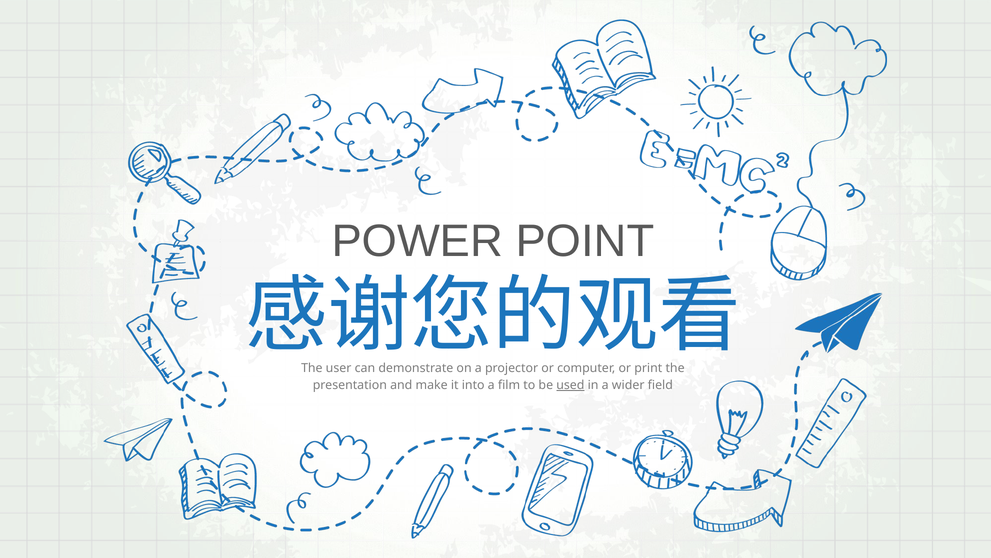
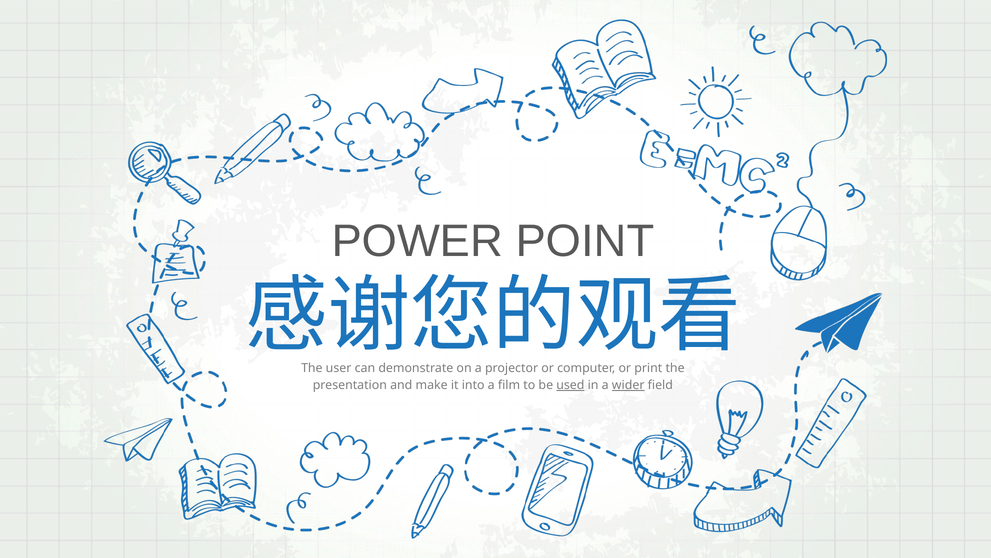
wider underline: none -> present (628, 385)
